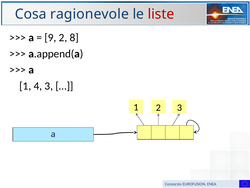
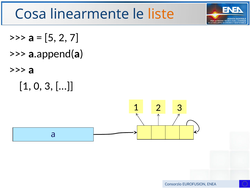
ragionevole: ragionevole -> linearmente (90, 14)
liste colour: red -> orange (161, 14)
9: 9 -> 5 (50, 38)
8: 8 -> 7 (74, 38)
4: 4 -> 0 (38, 86)
